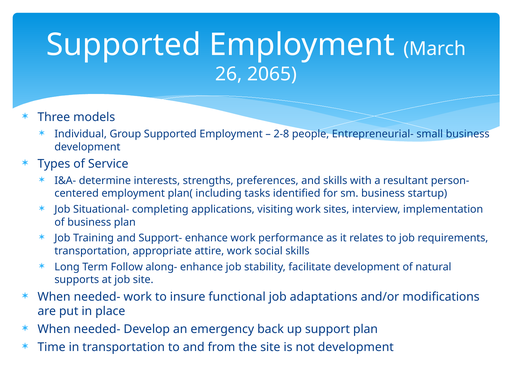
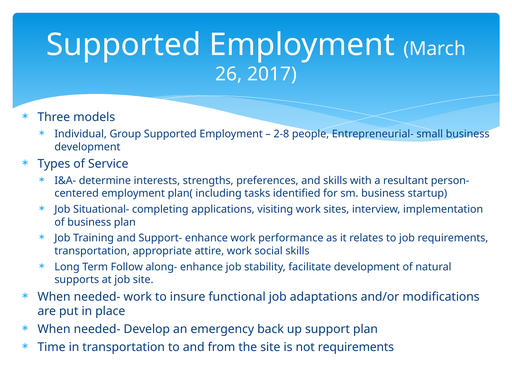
2065: 2065 -> 2017 (272, 74)
not development: development -> requirements (356, 347)
